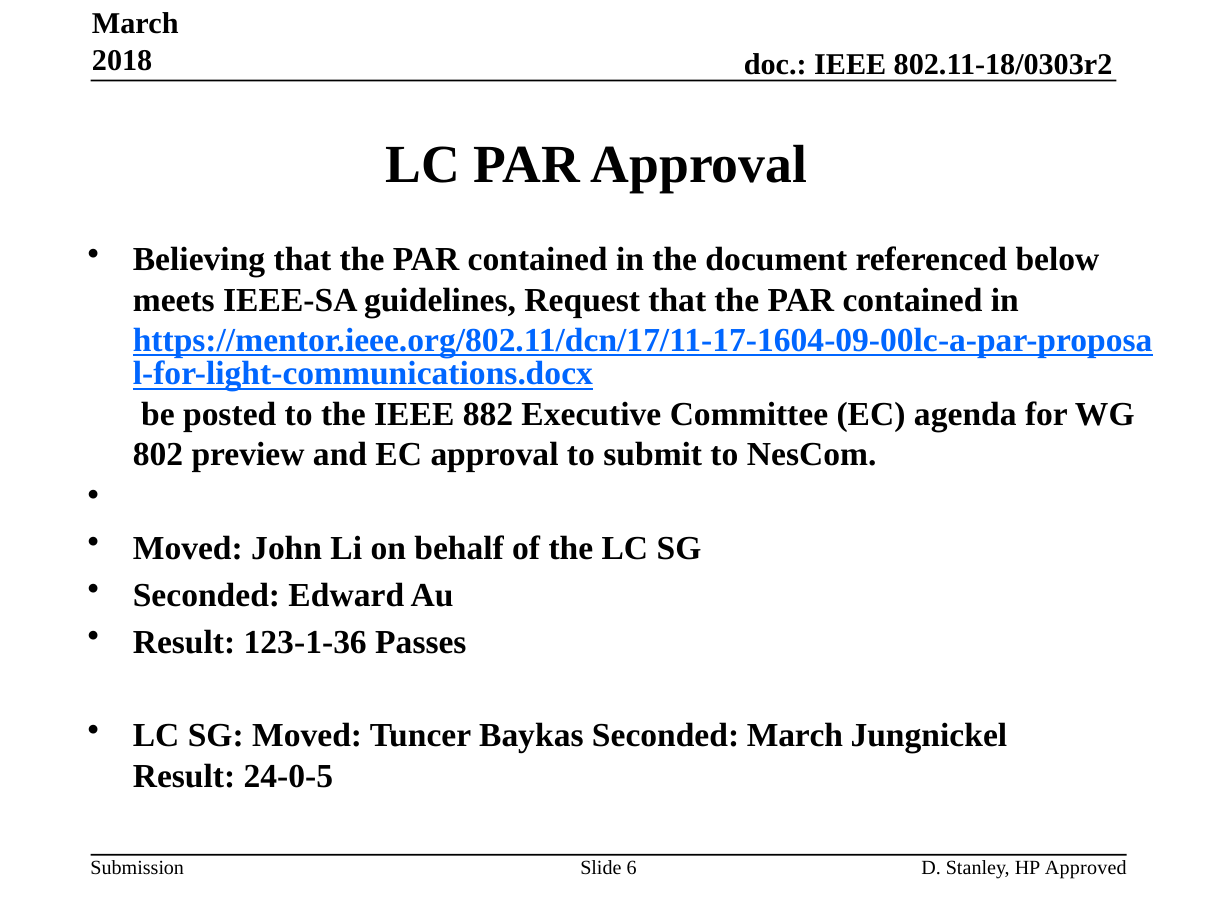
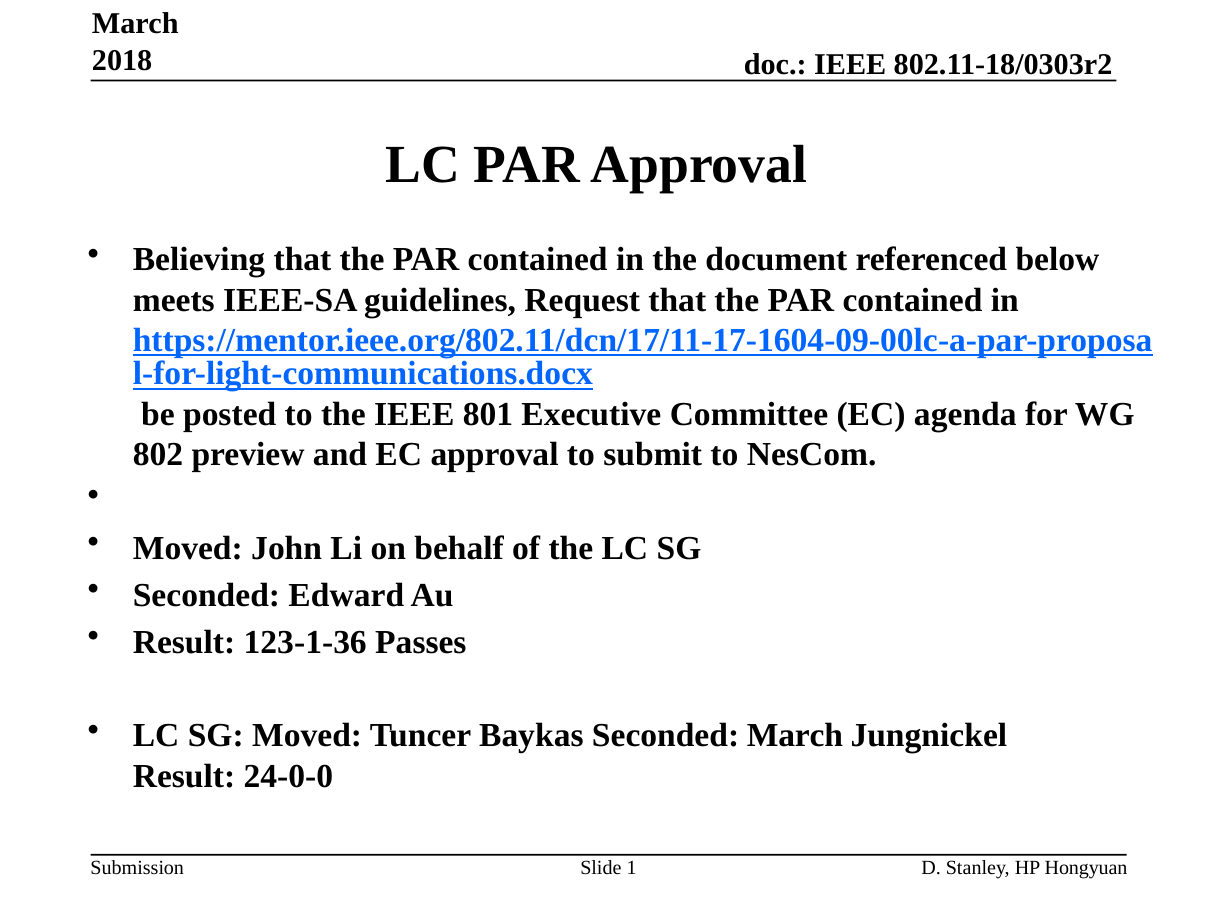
882: 882 -> 801 (488, 414)
24-0-5: 24-0-5 -> 24-0-0 (288, 776)
6: 6 -> 1 (632, 868)
Approved: Approved -> Hongyuan (1086, 868)
